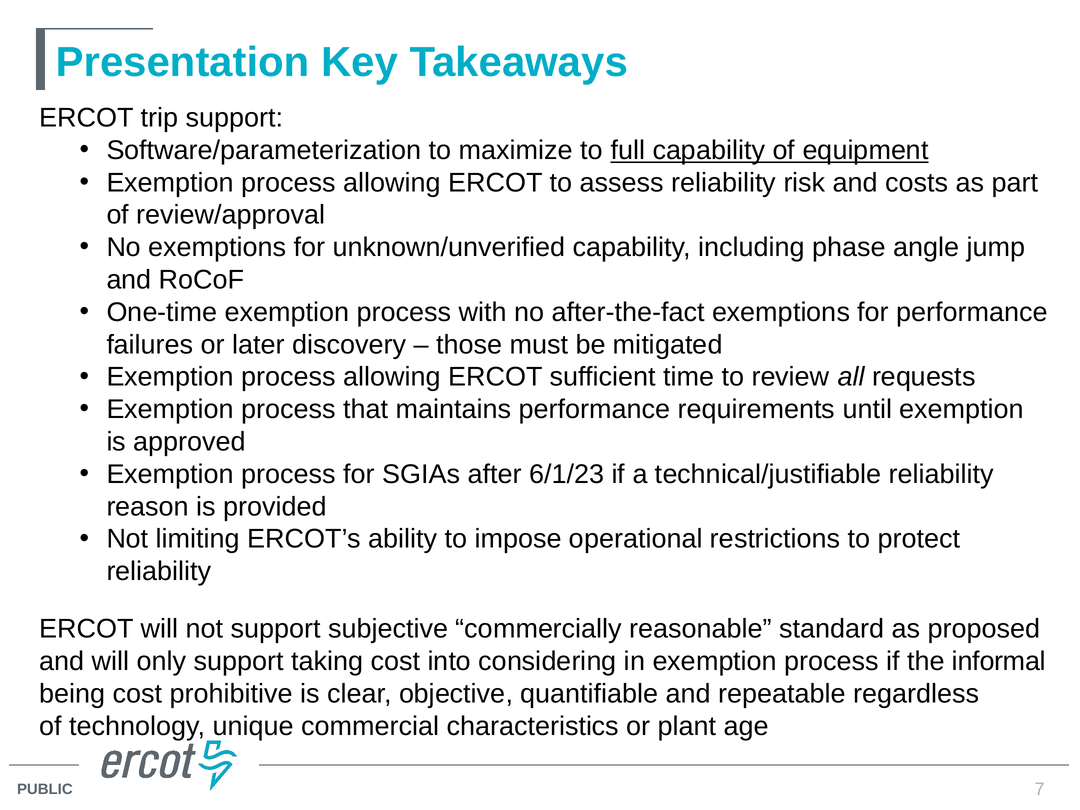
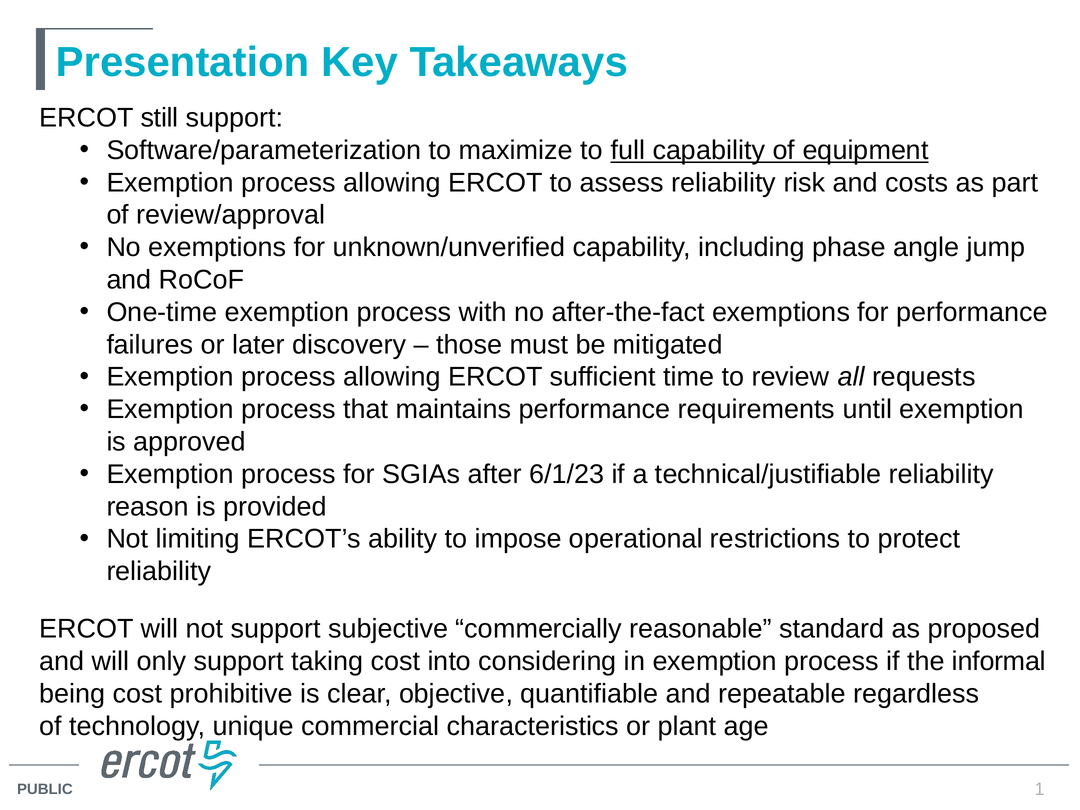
trip: trip -> still (160, 118)
7: 7 -> 1 (1040, 789)
